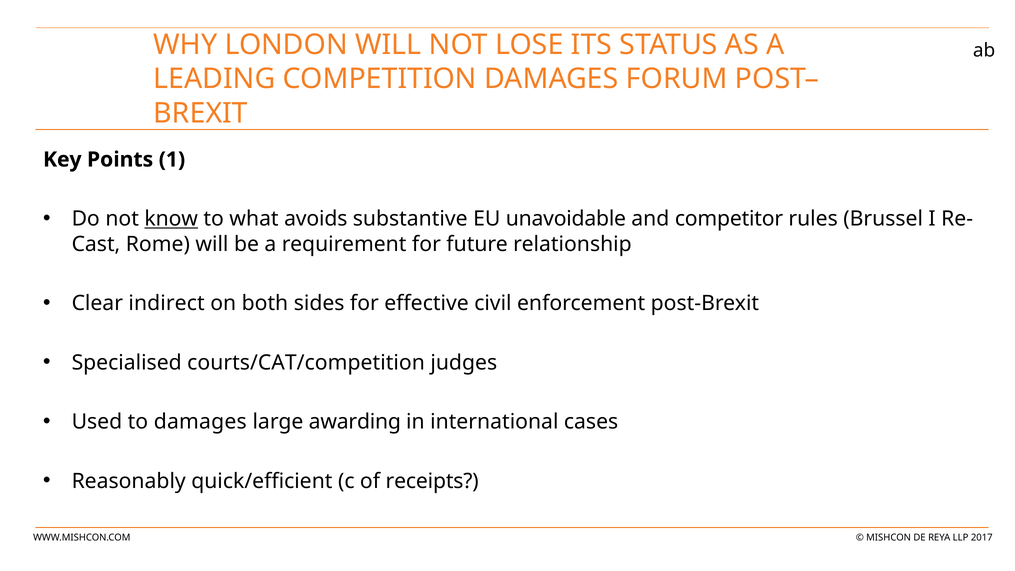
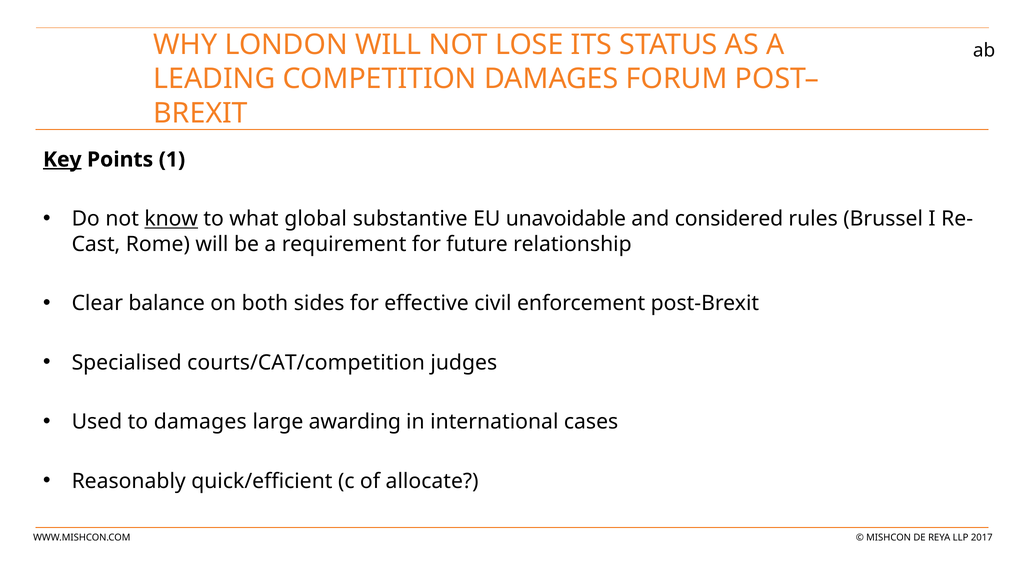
Key underline: none -> present (62, 160)
avoids: avoids -> global (316, 219)
competitor: competitor -> considered (729, 219)
indirect: indirect -> balance (167, 303)
receipts: receipts -> allocate (432, 481)
